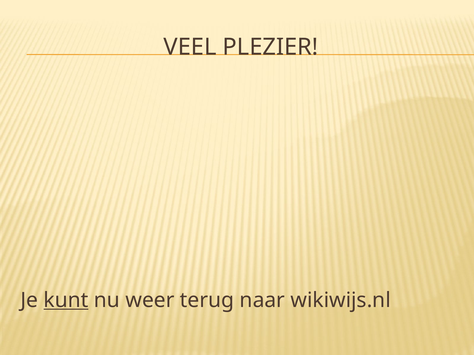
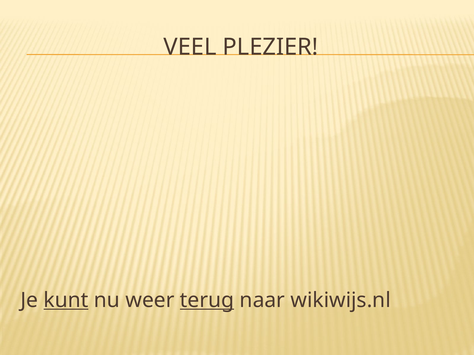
terug underline: none -> present (207, 301)
